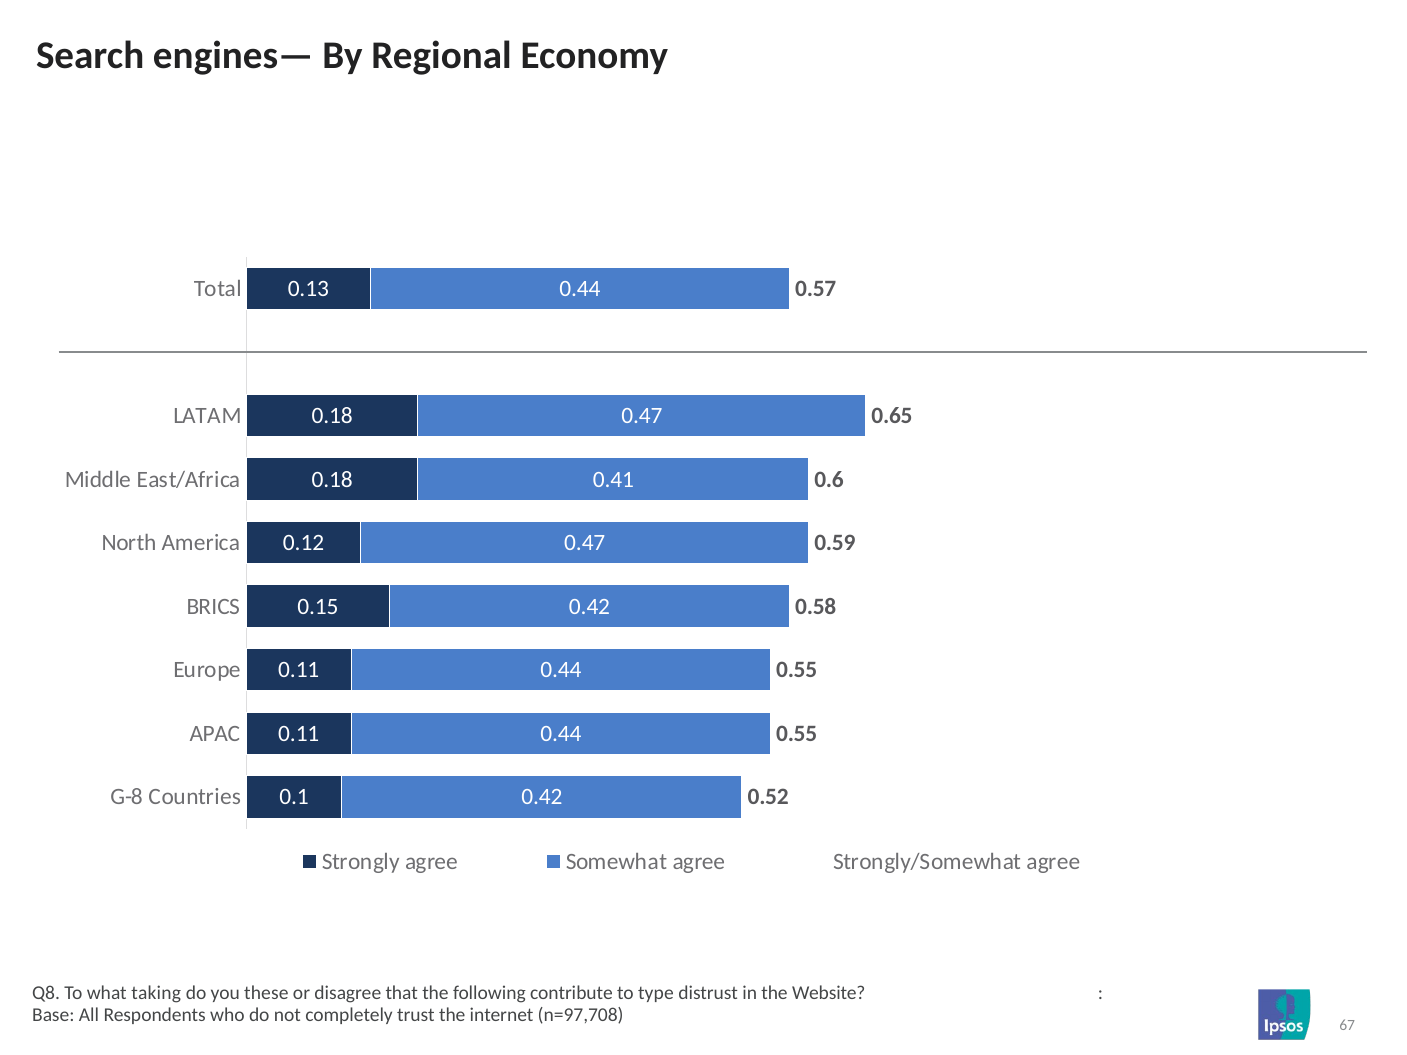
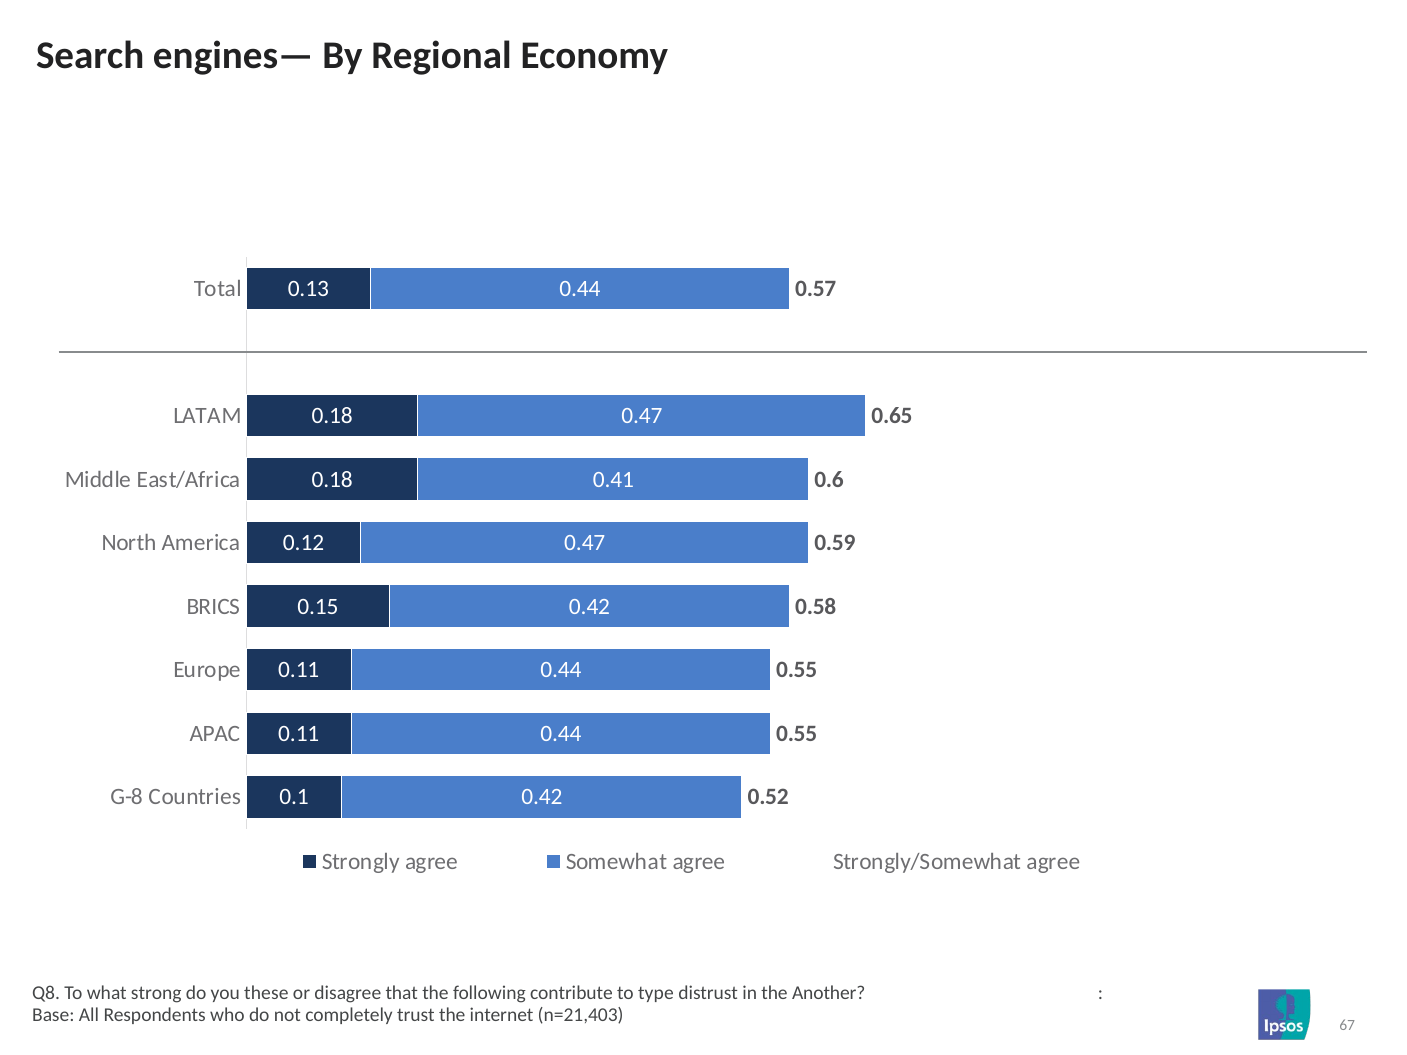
taking: taking -> strong (156, 993)
Website: Website -> Another (829, 993)
n=97,708: n=97,708 -> n=21,403 (581, 1016)
